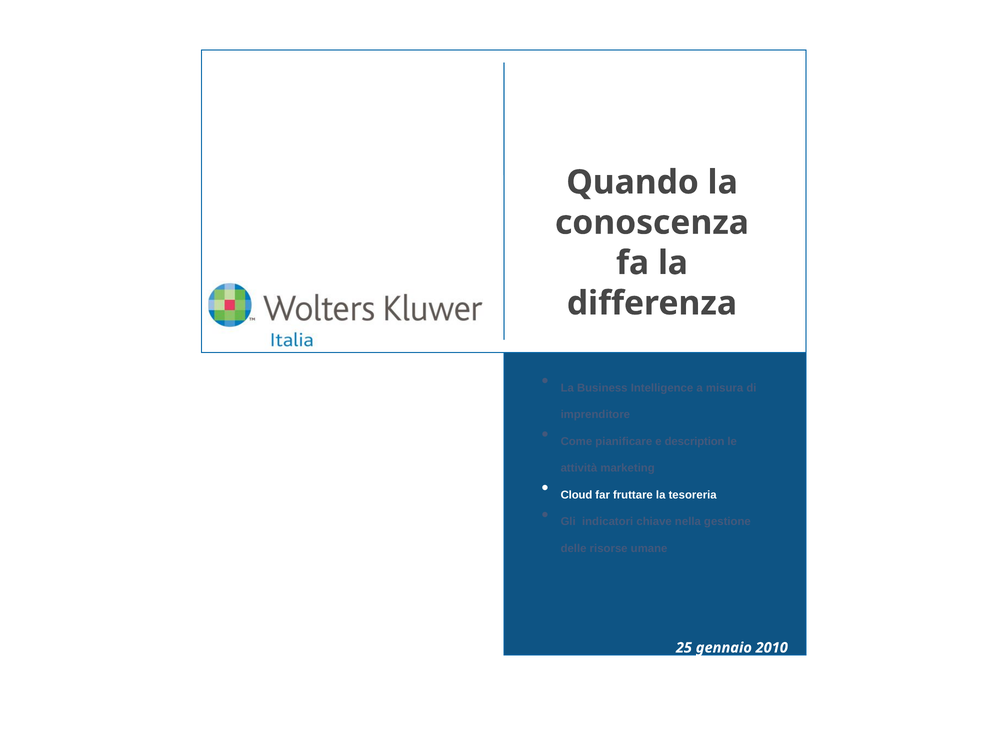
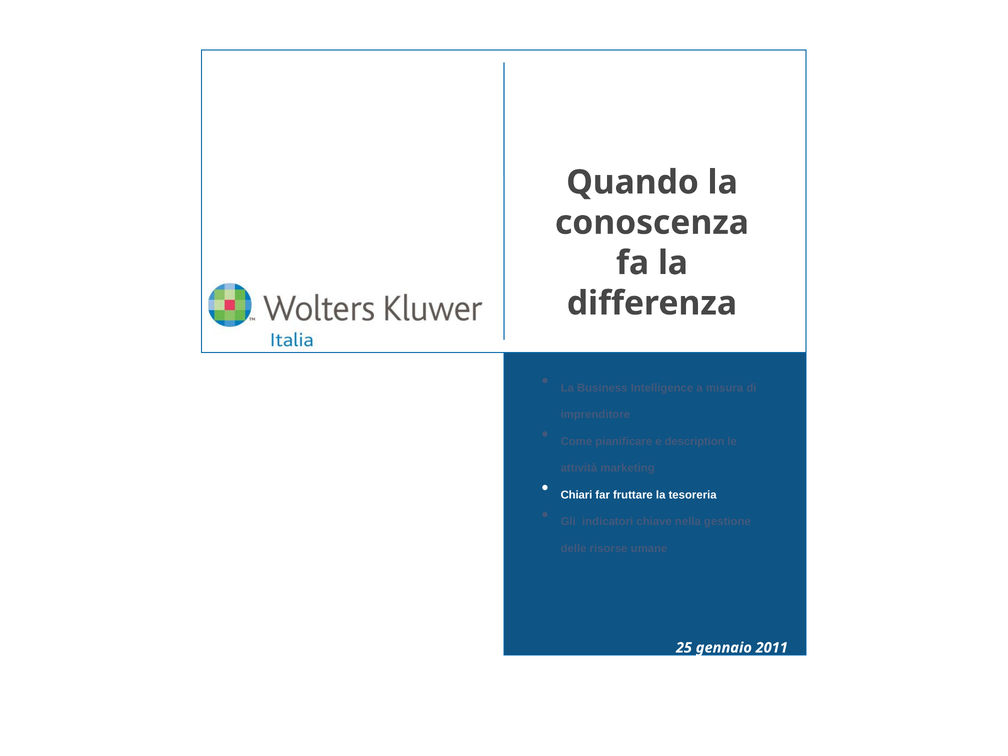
Cloud: Cloud -> Chiari (576, 495)
2010: 2010 -> 2011 (772, 648)
